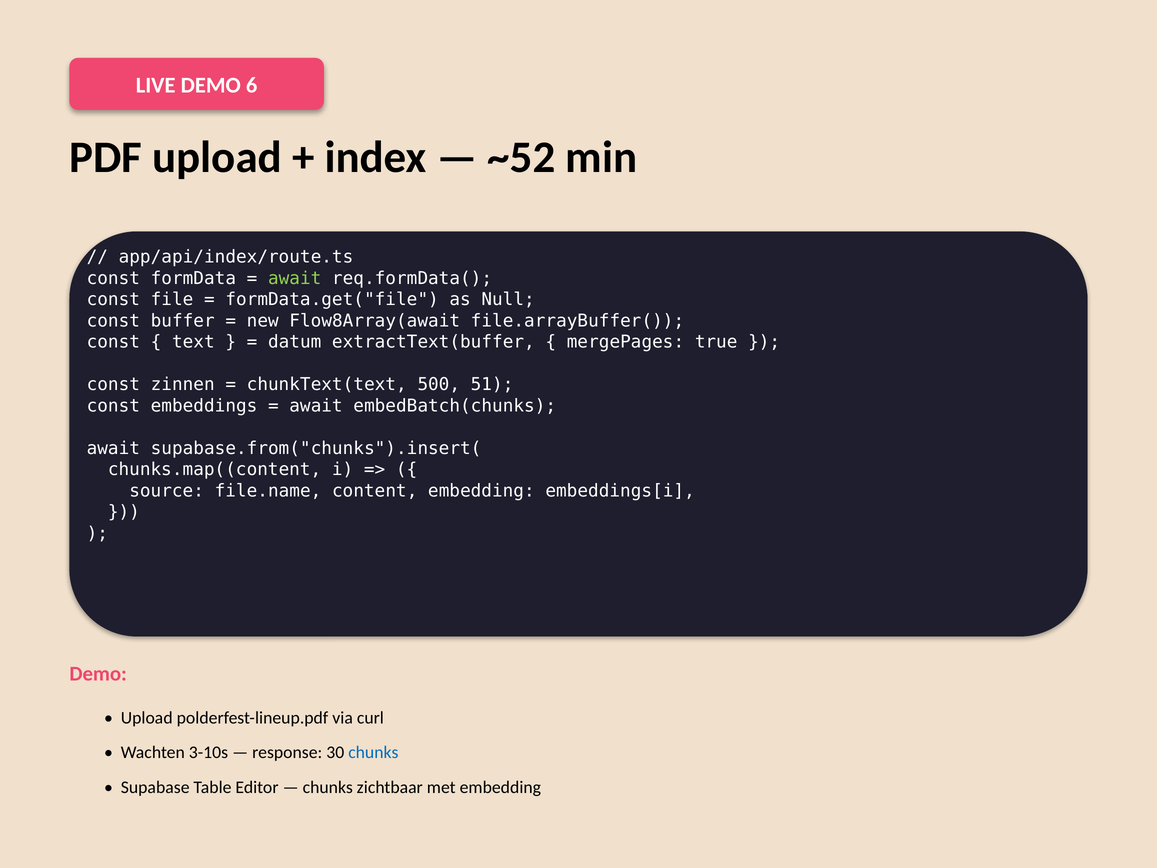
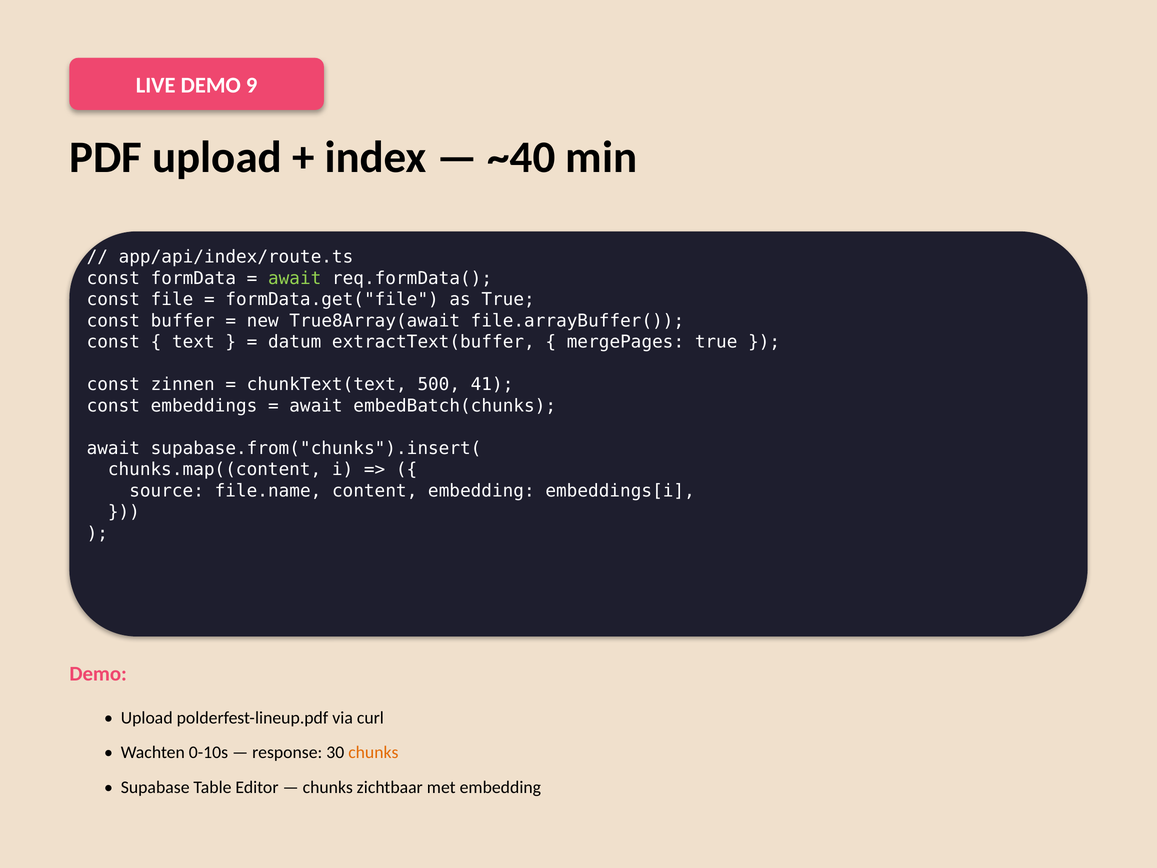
6: 6 -> 9 (252, 85)
~52: ~52 -> ~40 (521, 157)
as Null: Null -> True (508, 300)
Flow8Array(await: Flow8Array(await -> True8Array(await (375, 321)
51: 51 -> 41 (492, 384)
3-10s: 3-10s -> 0-10s (208, 752)
chunks colour: blue -> orange (373, 752)
